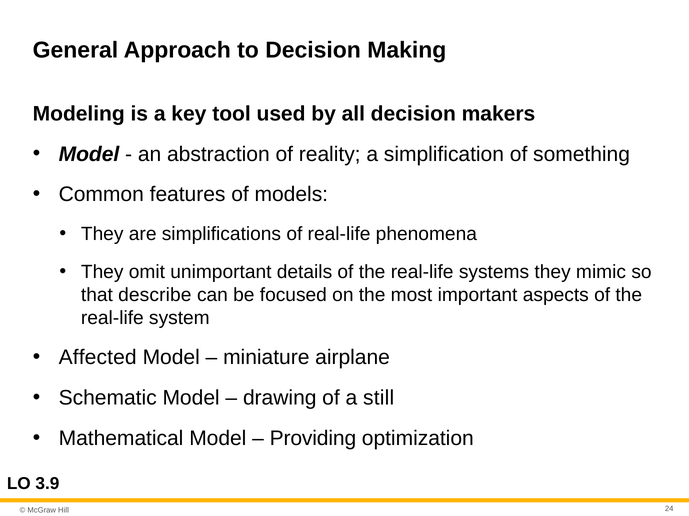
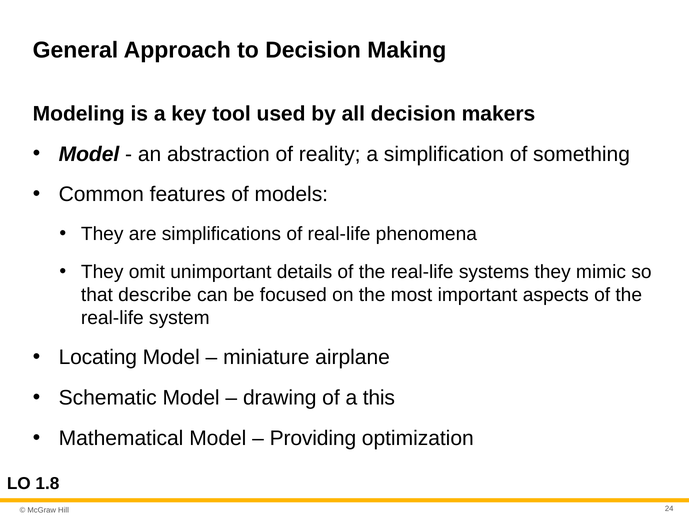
Affected: Affected -> Locating (98, 358)
still: still -> this (379, 398)
3.9: 3.9 -> 1.8 (47, 484)
